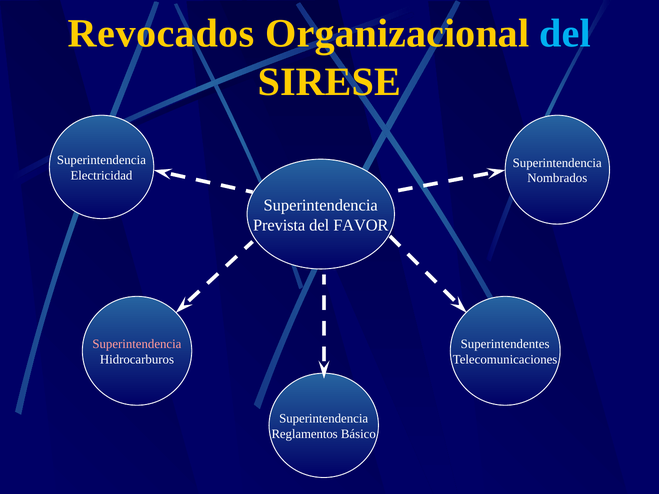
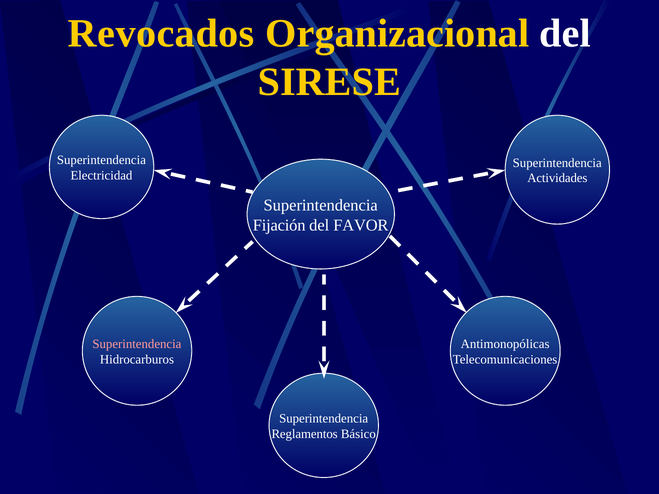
del colour: light blue -> white (565, 34)
Nombrados: Nombrados -> Actividades (557, 178)
Prevista: Prevista -> Fijación (279, 225)
Superintendentes: Superintendentes -> Antimonopólicas (505, 344)
